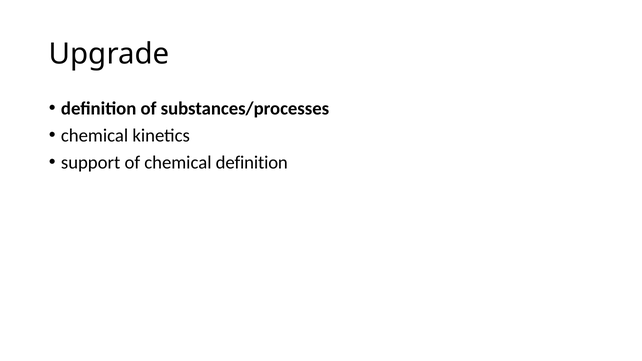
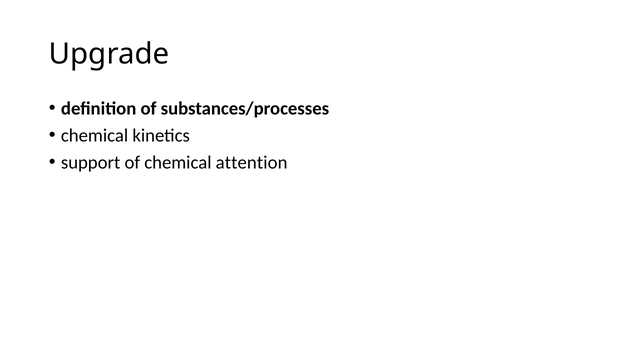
chemical definition: definition -> attention (252, 162)
